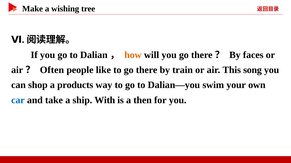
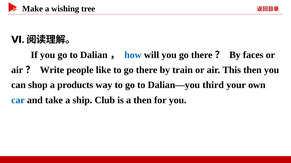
how colour: orange -> blue (133, 55)
Often: Often -> Write (52, 70)
This song: song -> then (252, 70)
swim: swim -> third (213, 85)
With: With -> Club (105, 100)
